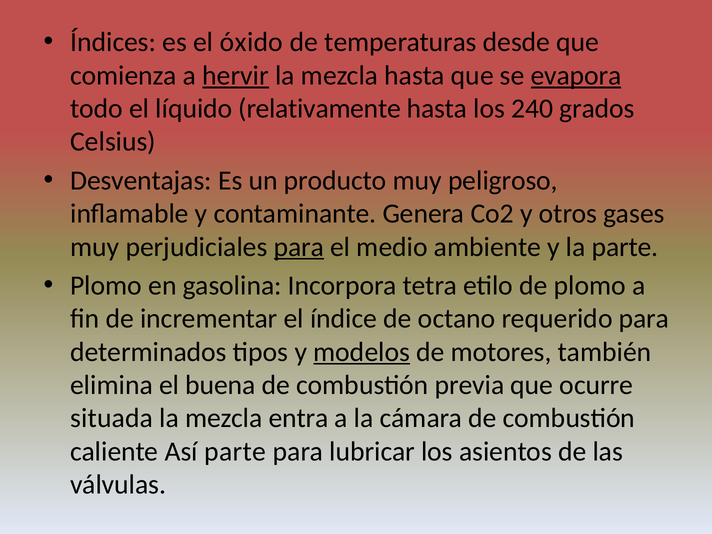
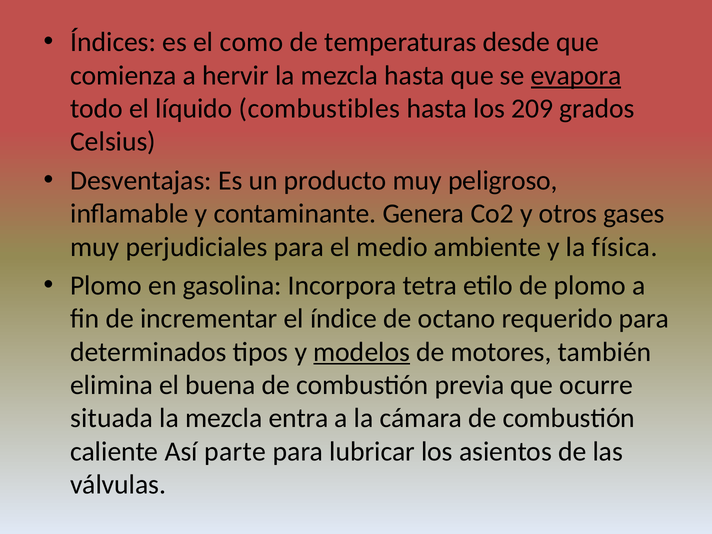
óxido: óxido -> como (251, 42)
hervir underline: present -> none (236, 76)
relativamente: relativamente -> combustibles (319, 109)
240: 240 -> 209 (532, 109)
para underline: present -> none (299, 247)
la parte: parte -> física (625, 247)
